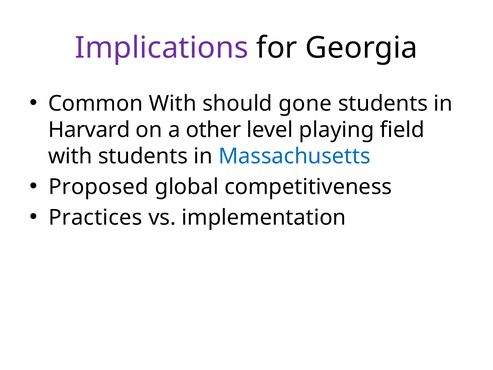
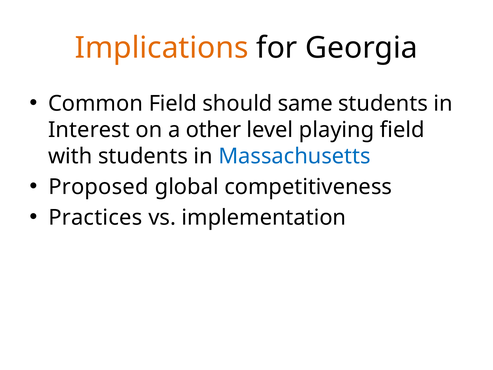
Implications colour: purple -> orange (162, 48)
Common With: With -> Field (173, 103)
gone: gone -> same (305, 103)
Harvard: Harvard -> Interest (89, 130)
